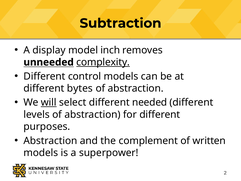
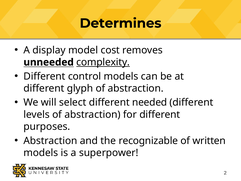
Subtraction: Subtraction -> Determines (121, 23)
inch: inch -> cost (110, 50)
bytes: bytes -> glyph (80, 88)
will underline: present -> none (49, 102)
complement: complement -> recognizable (148, 140)
